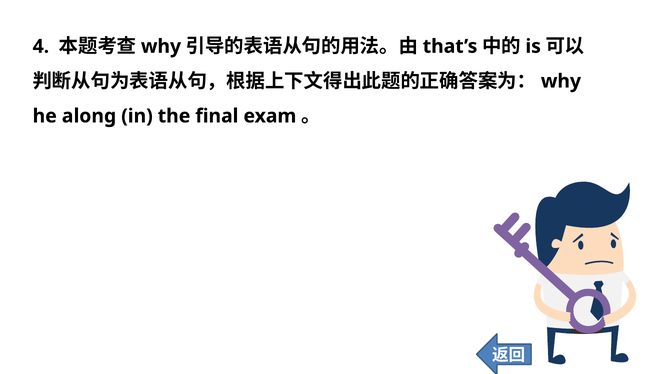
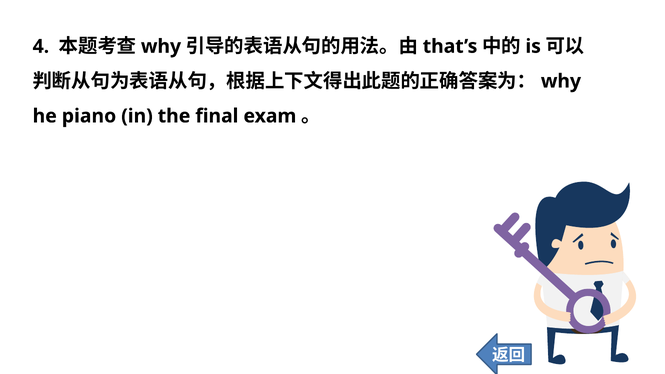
along: along -> piano (89, 116)
